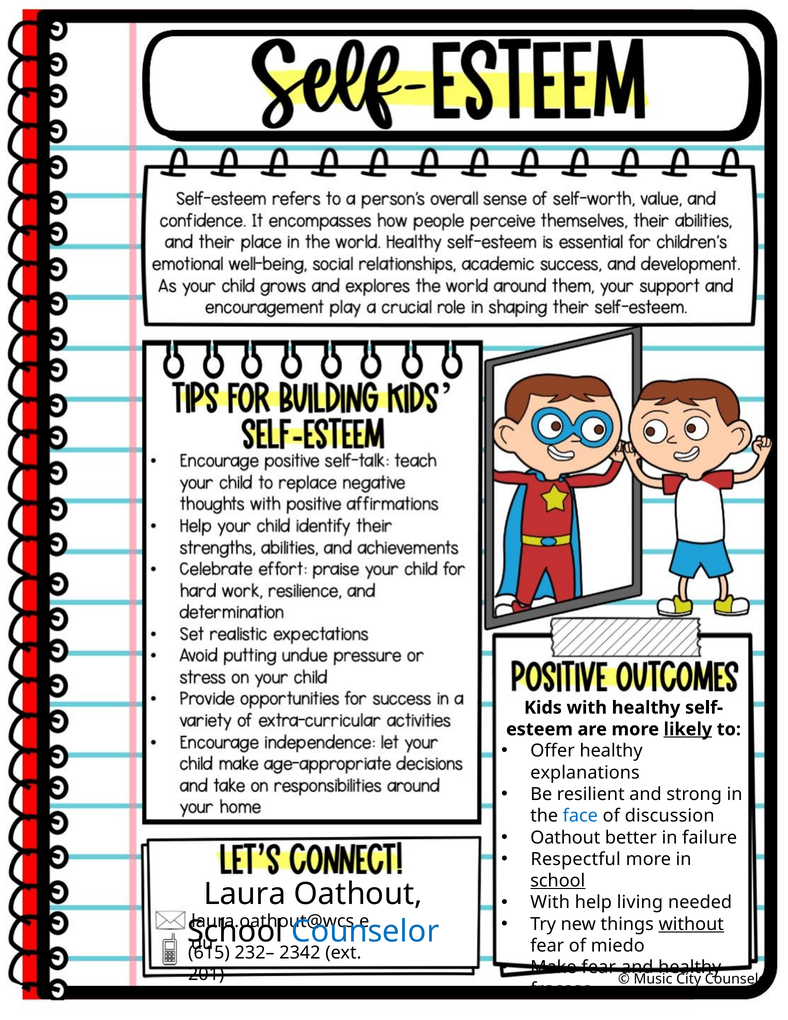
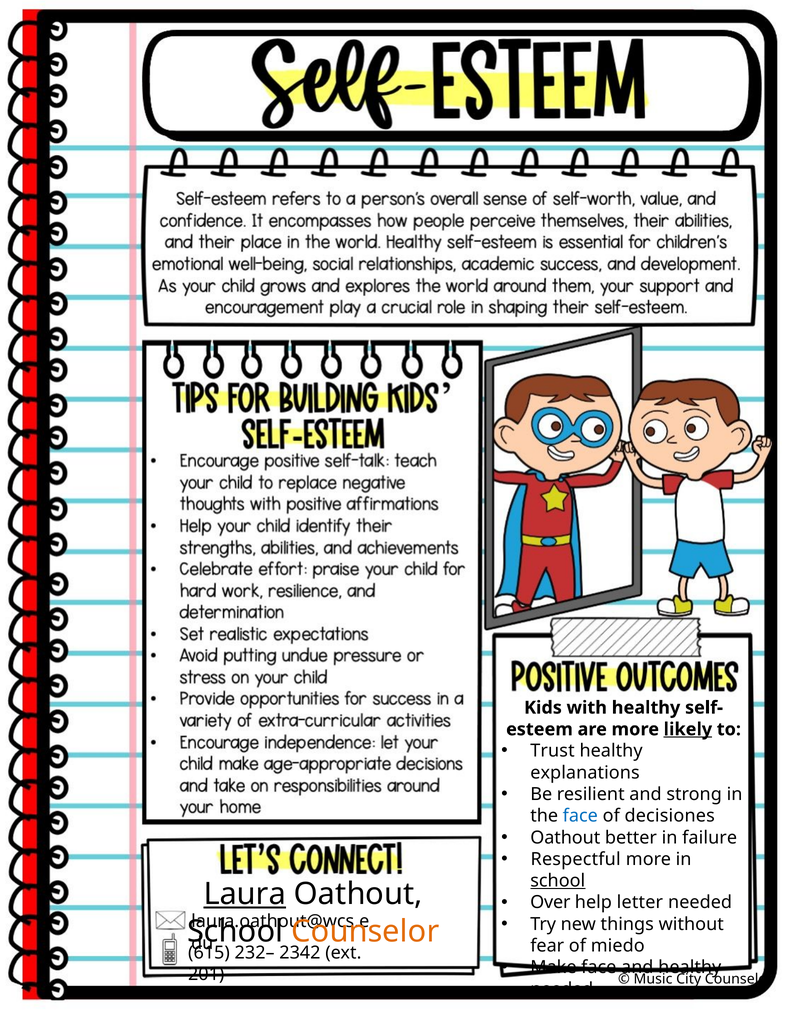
Offer: Offer -> Trust (552, 751)
discussion: discussion -> decisiones (670, 816)
Laura underline: none -> present (245, 894)
With: With -> Over (550, 902)
living: living -> letter (640, 902)
without underline: present -> none (691, 924)
Counselor colour: blue -> orange (365, 931)
Make fear: fear -> face (599, 967)
fracaso: fracaso -> needed (562, 989)
